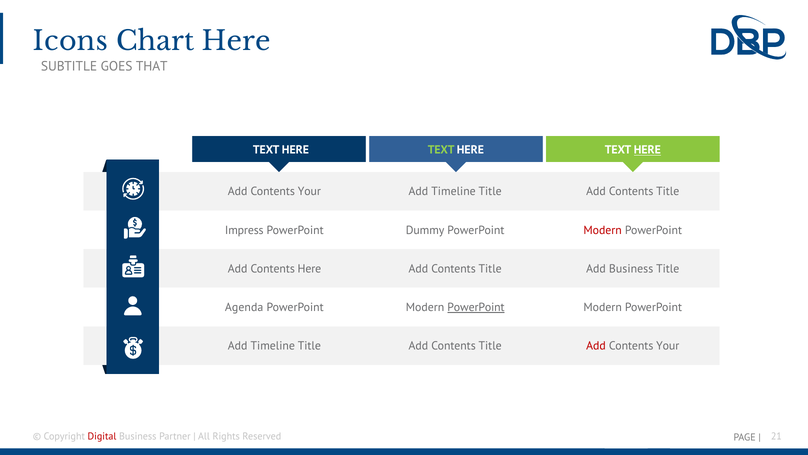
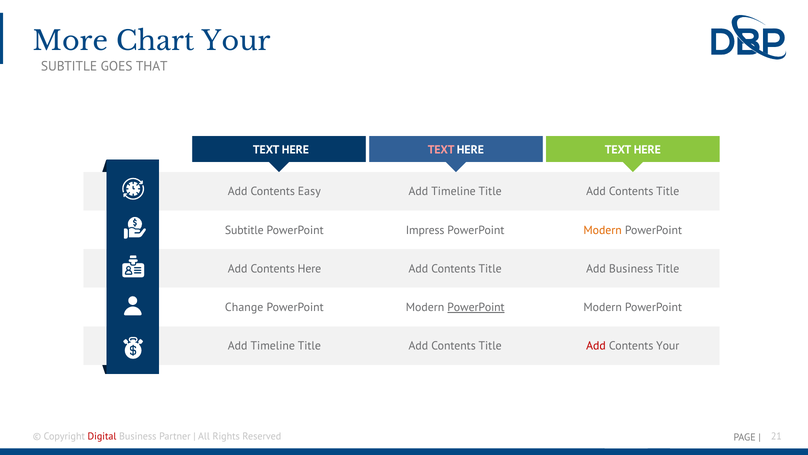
Icons: Icons -> More (71, 41)
Chart Here: Here -> Your (236, 41)
TEXT colour: light green -> pink (441, 150)
HERE underline: present -> none (647, 150)
Your: Your -> Easy (309, 191)
Impress: Impress -> Subtitle (244, 230)
Dummy: Dummy -> Impress (425, 230)
Modern colour: red -> orange (603, 230)
Agenda: Agenda -> Change (244, 307)
